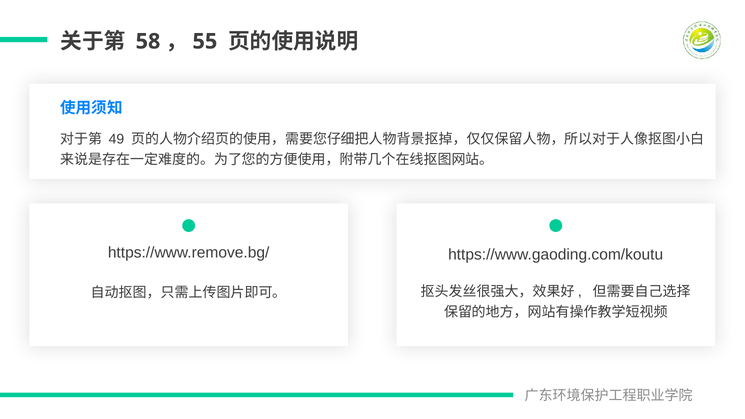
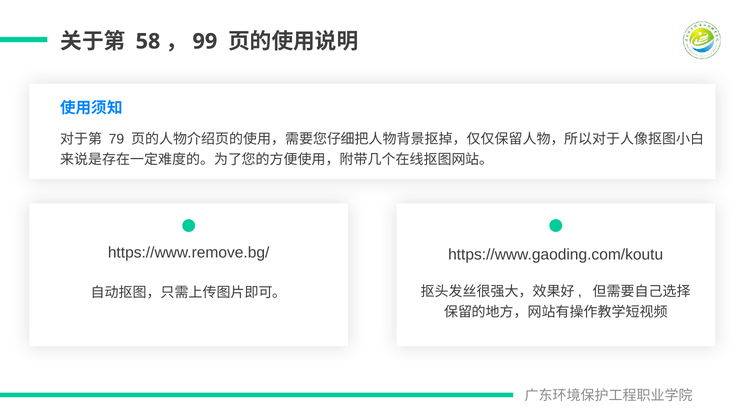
55: 55 -> 99 (205, 41)
49: 49 -> 79 (116, 139)
